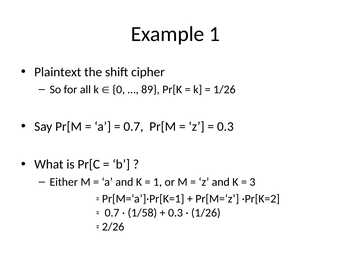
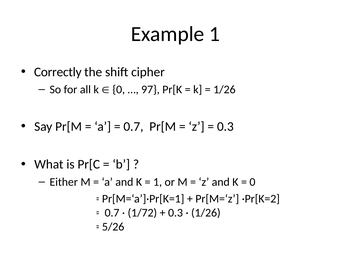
Plaintext: Plaintext -> Correctly (58, 72)
89: 89 -> 97 (150, 90)
3: 3 -> 0 (252, 182)
1/58: 1/58 -> 1/72 (142, 213)
2/26: 2/26 -> 5/26 (113, 227)
